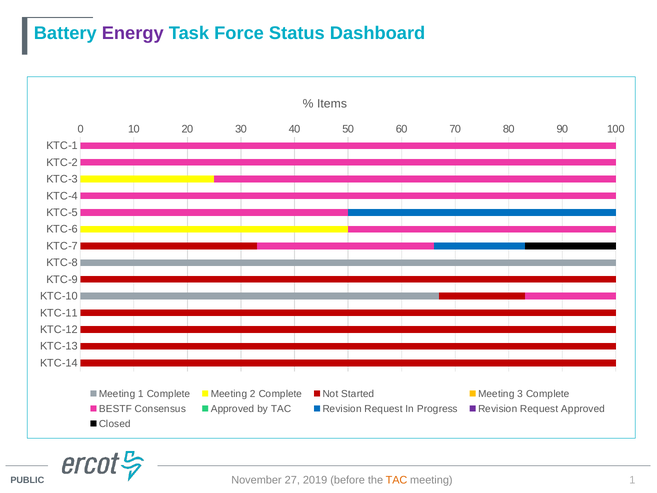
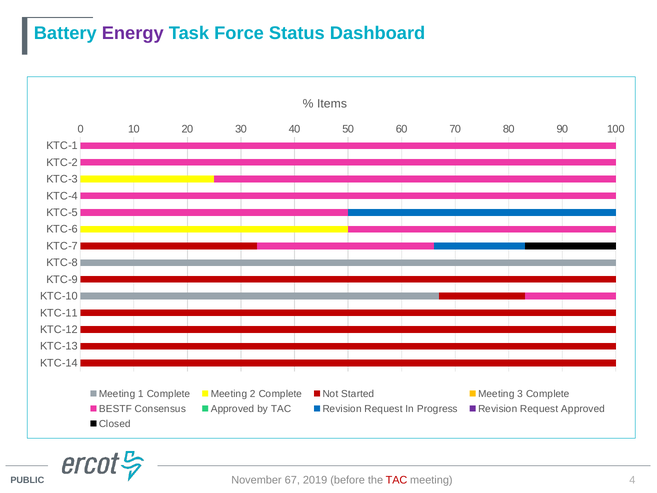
27: 27 -> 67 (292, 480)
TAC colour: orange -> red (397, 480)
1: 1 -> 4 (632, 480)
